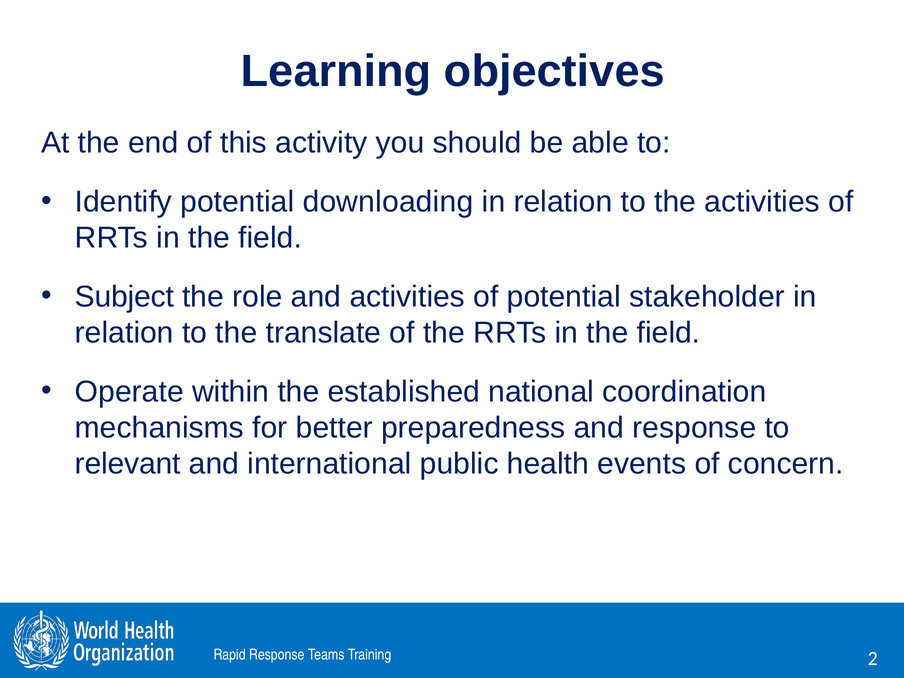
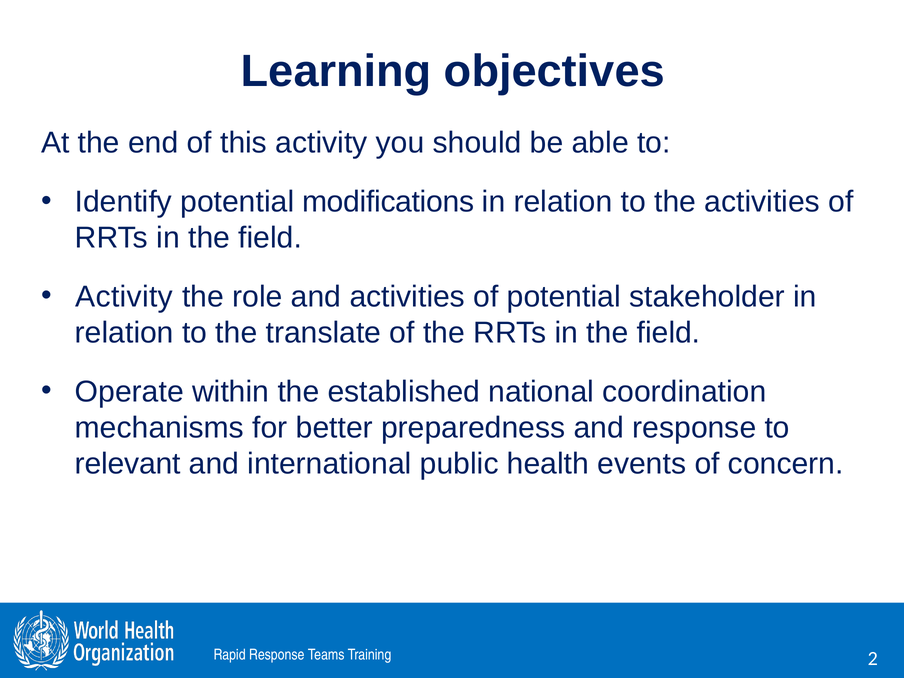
downloading: downloading -> modifications (388, 202)
Subject: Subject -> Activity (124, 297)
